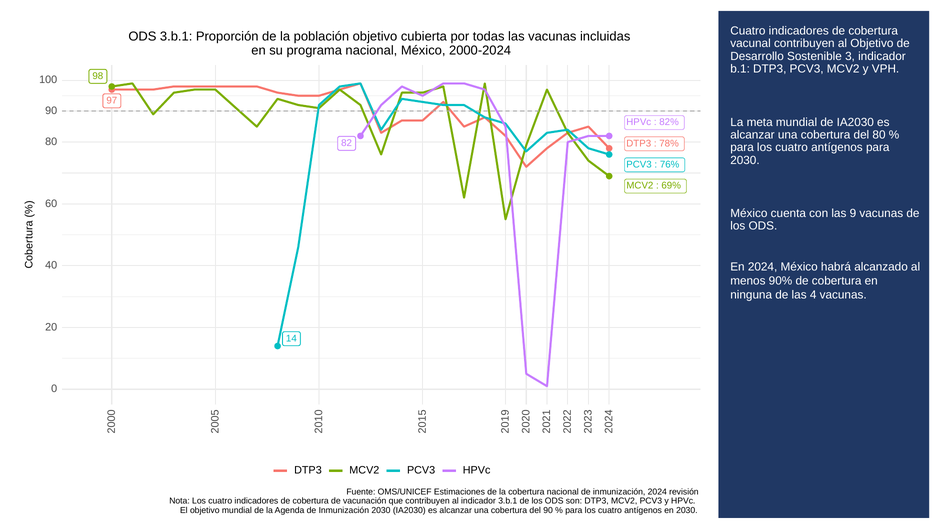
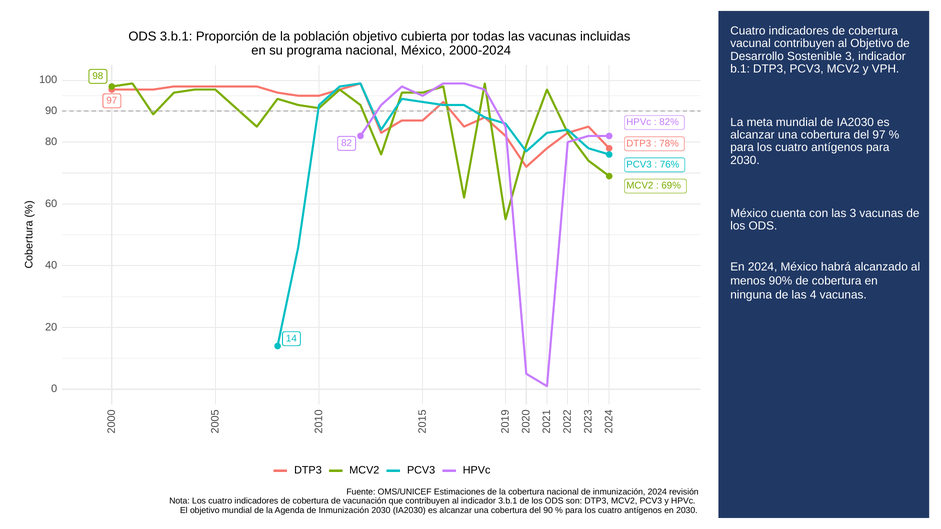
del 80: 80 -> 97 (879, 135)
las 9: 9 -> 3 (853, 213)
